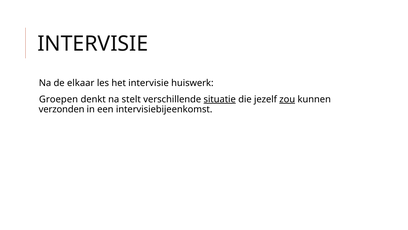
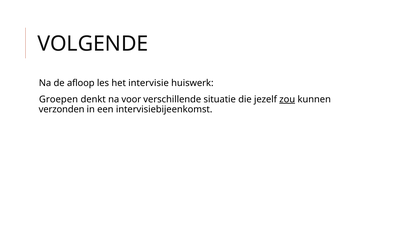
INTERVISIE: INTERVISIE -> VOLGENDE (93, 44)
elkaar: elkaar -> afloop (81, 83)
stelt: stelt -> voor (131, 99)
situatie underline: present -> none (220, 99)
